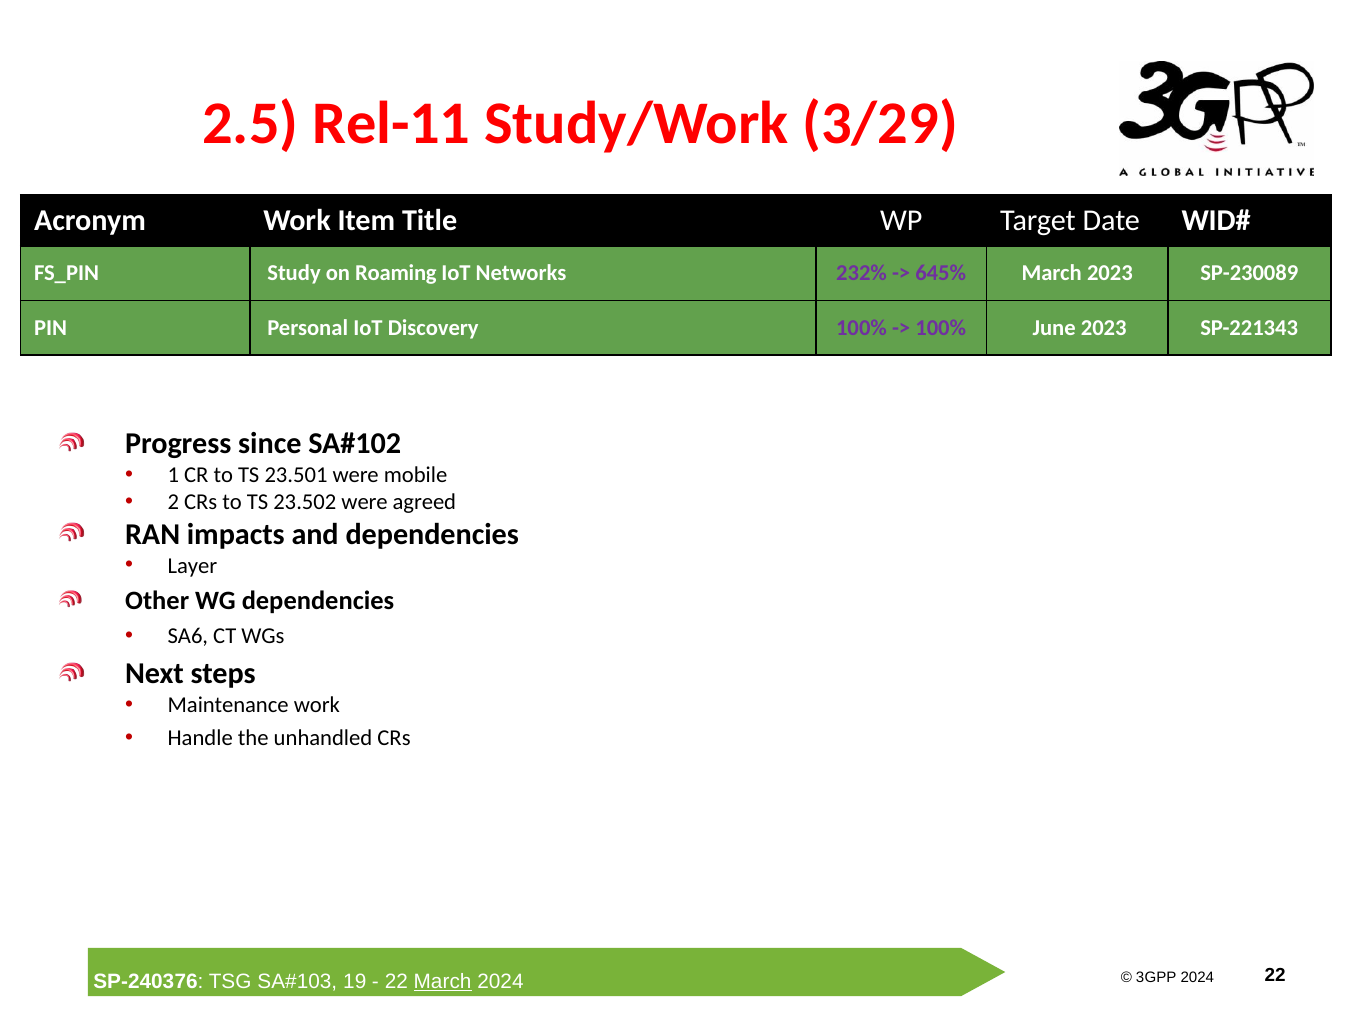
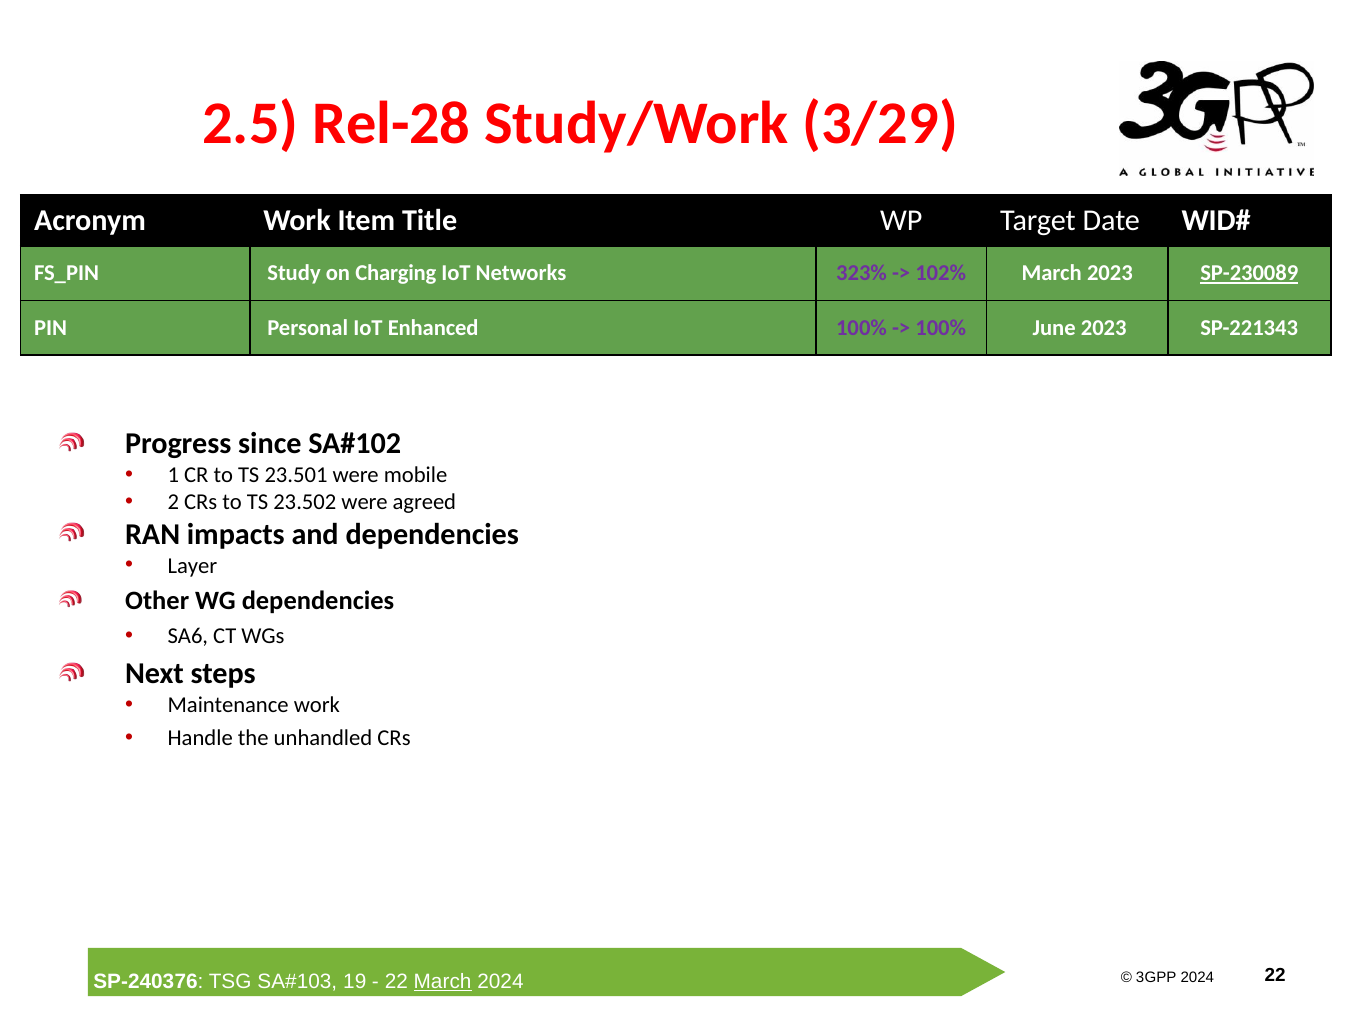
Rel-11: Rel-11 -> Rel-28 (391, 123)
Roaming: Roaming -> Charging (396, 273)
232%: 232% -> 323% (862, 273)
645%: 645% -> 102% (941, 273)
SP-230089 underline: none -> present (1249, 273)
Discovery: Discovery -> Enhanced (433, 328)
